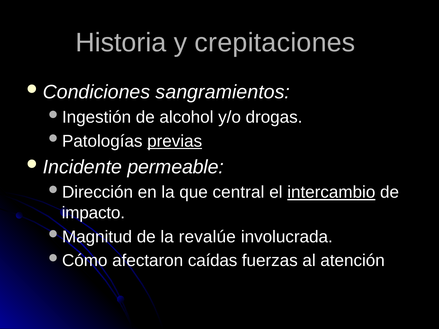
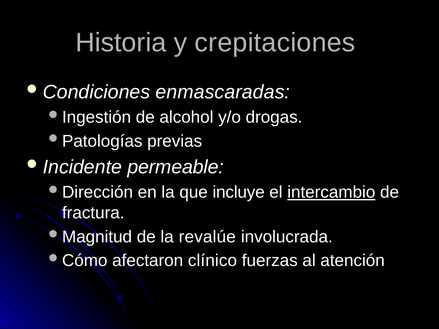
sangramientos: sangramientos -> enmascaradas (223, 92)
previas underline: present -> none (175, 141)
central: central -> incluye (239, 192)
impacto: impacto -> fractura (93, 213)
caídas: caídas -> clínico (212, 261)
